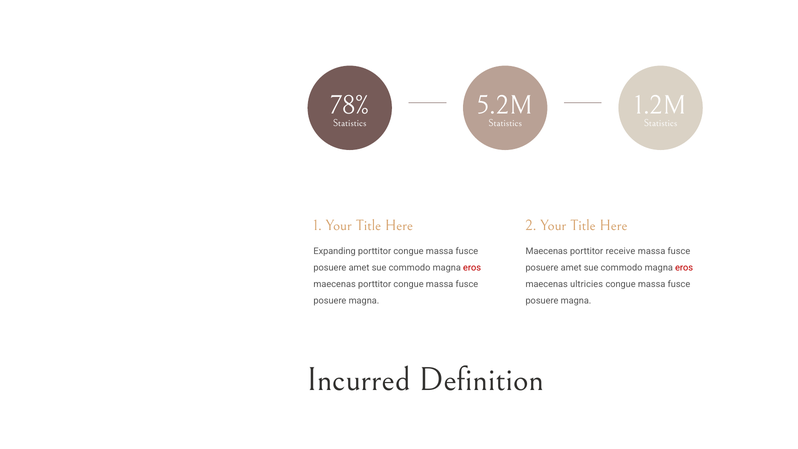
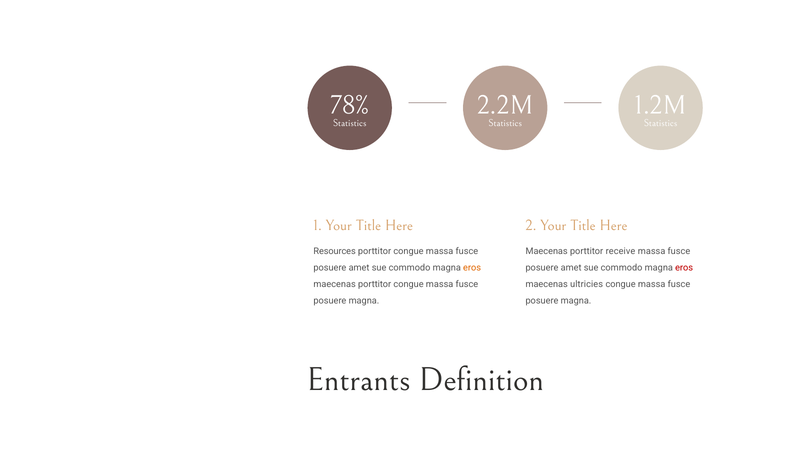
5.2M: 5.2M -> 2.2M (505, 105)
Expanding: Expanding -> Resources (335, 251)
eros colour: red -> orange (472, 268)
Incurred: Incurred -> Entrants (359, 379)
